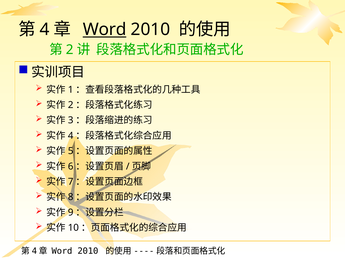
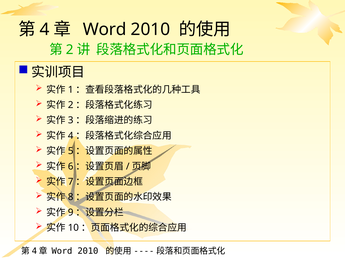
Word underline: present -> none (105, 29)
